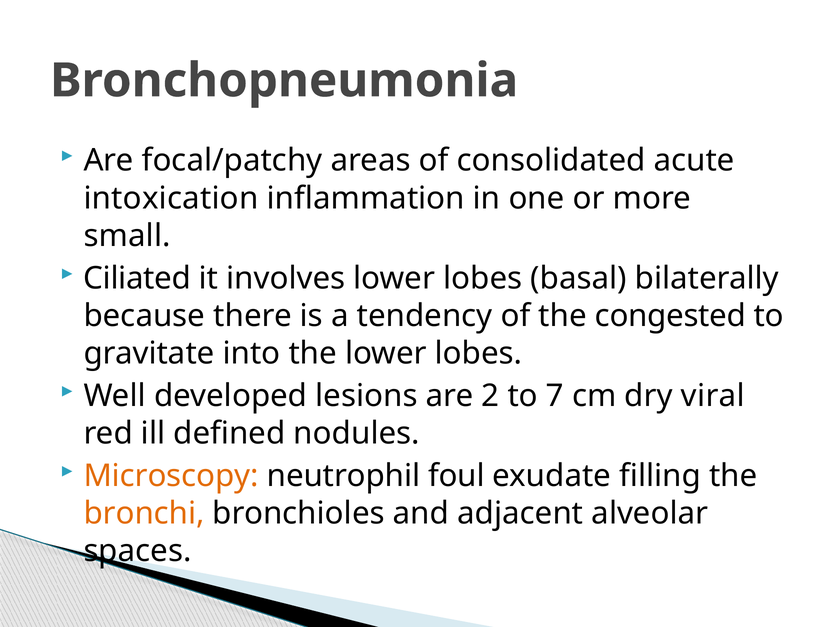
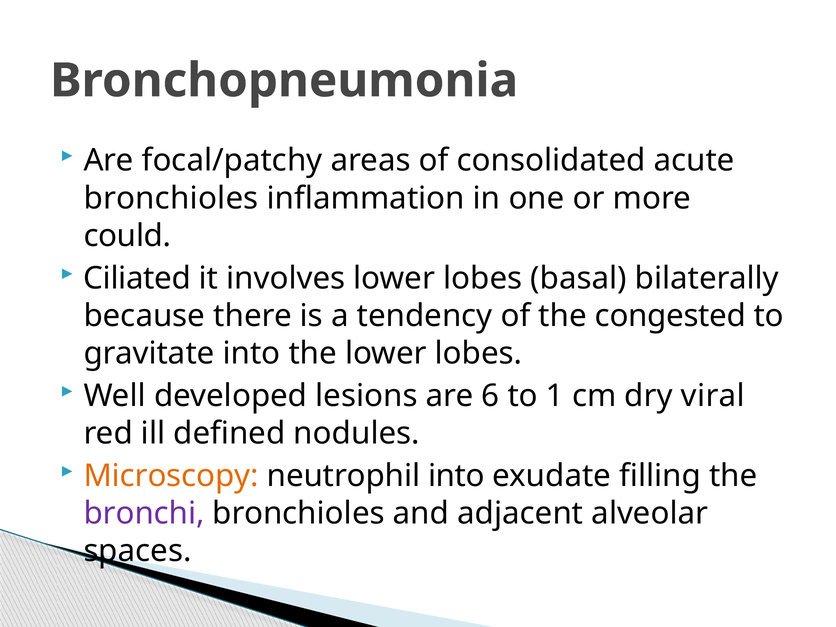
intoxication: intoxication -> bronchioles (171, 198)
small: small -> could (127, 236)
2: 2 -> 6 (490, 396)
7: 7 -> 1 (555, 396)
neutrophil foul: foul -> into (456, 476)
bronchi colour: orange -> purple (144, 513)
